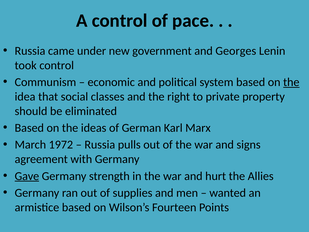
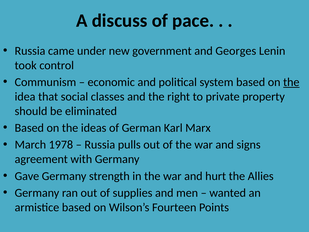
A control: control -> discuss (120, 21)
1972: 1972 -> 1978 (61, 145)
Gave underline: present -> none (27, 176)
